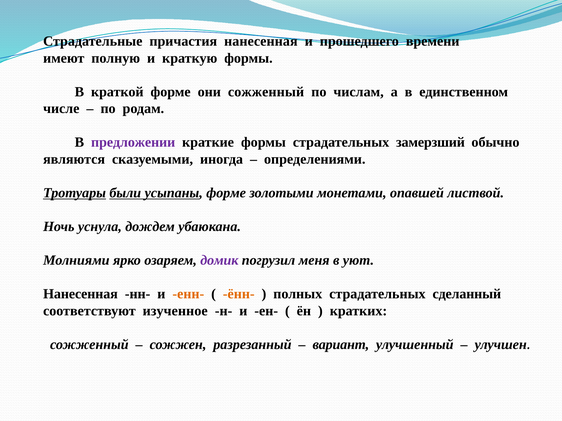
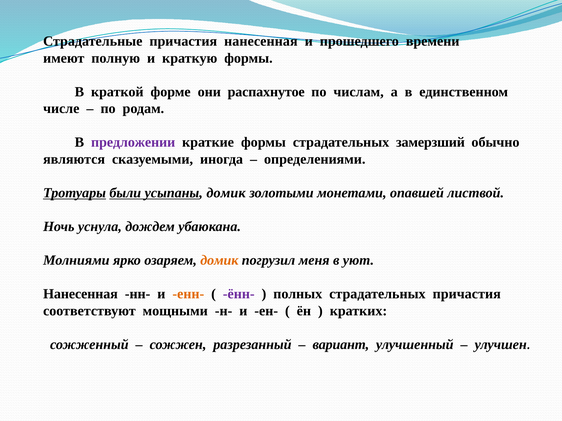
они сожженный: сожженный -> распахнутое (266, 92)
усыпаны форме: форме -> домик (226, 193)
домик colour: purple -> orange (219, 260)
ённ- colour: orange -> purple (239, 294)
страдательных сделанный: сделанный -> причастия (467, 294)
изученное: изученное -> мощными (175, 311)
